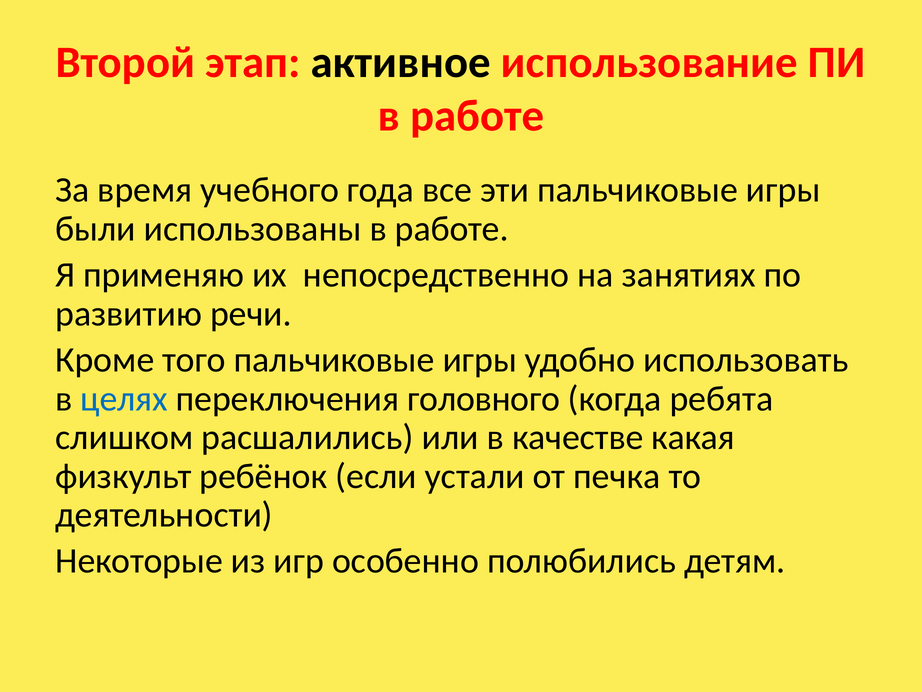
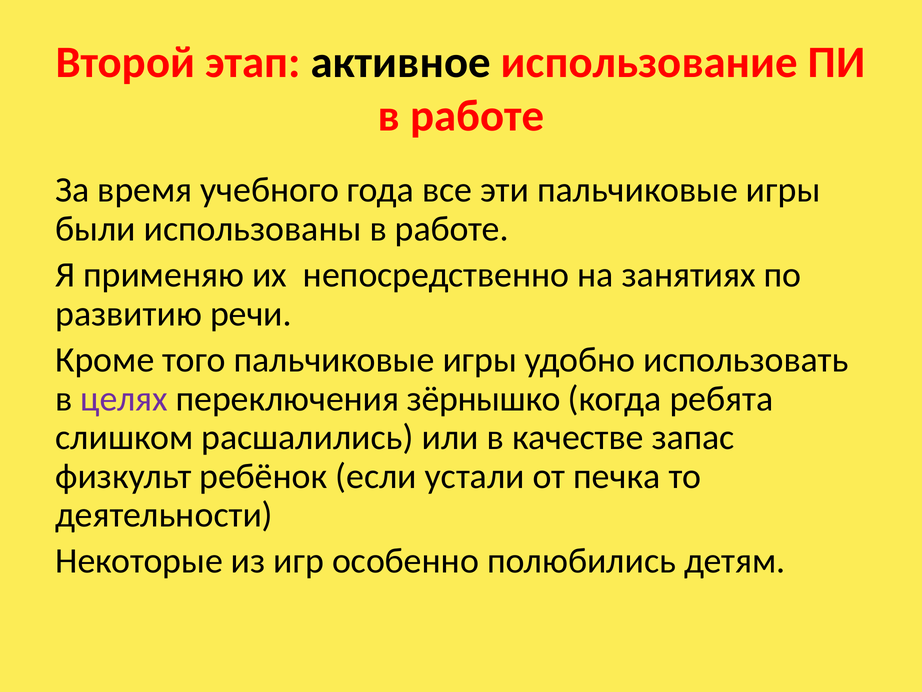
целях colour: blue -> purple (124, 398)
головного: головного -> зёрнышко (484, 398)
какая: какая -> запас (693, 437)
